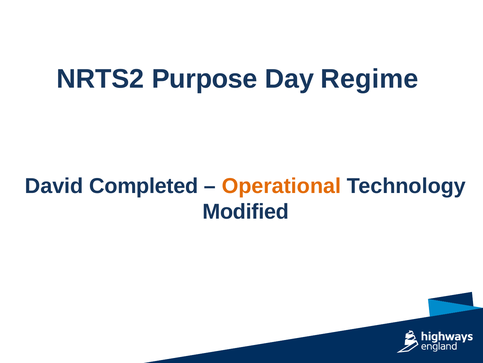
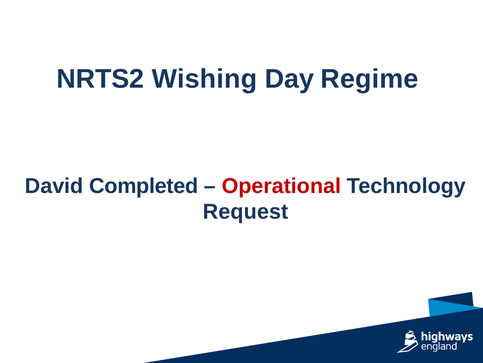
Purpose: Purpose -> Wishing (204, 79)
Operational colour: orange -> red (281, 186)
Modified: Modified -> Request (246, 211)
